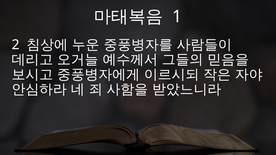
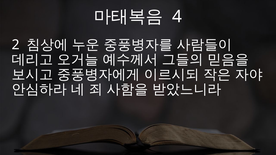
1: 1 -> 4 (177, 17)
